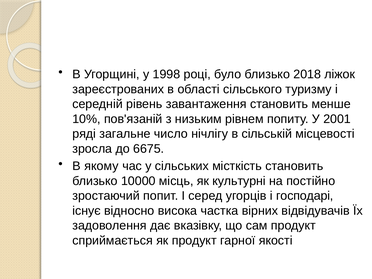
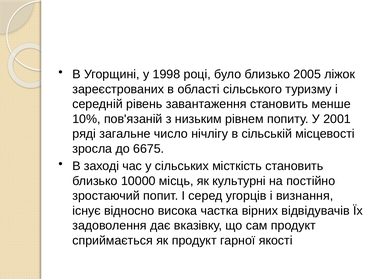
2018: 2018 -> 2005 (307, 74)
якому: якому -> заході (102, 166)
господарі: господарі -> визнання (305, 196)
